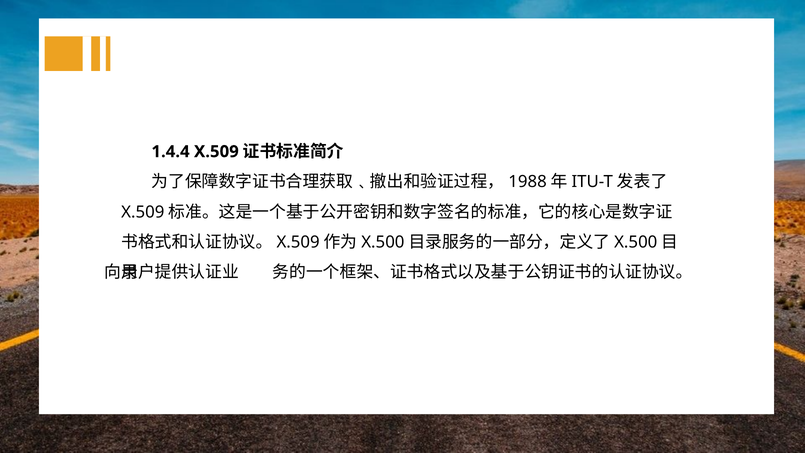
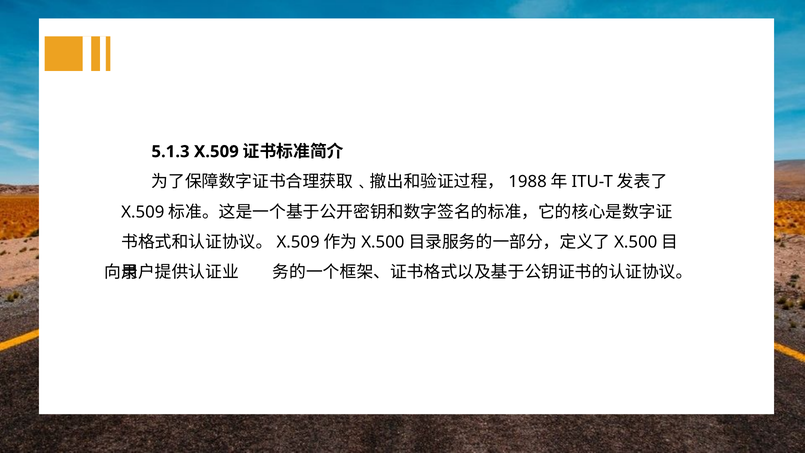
1.4.4: 1.4.4 -> 5.1.3 (171, 152)
